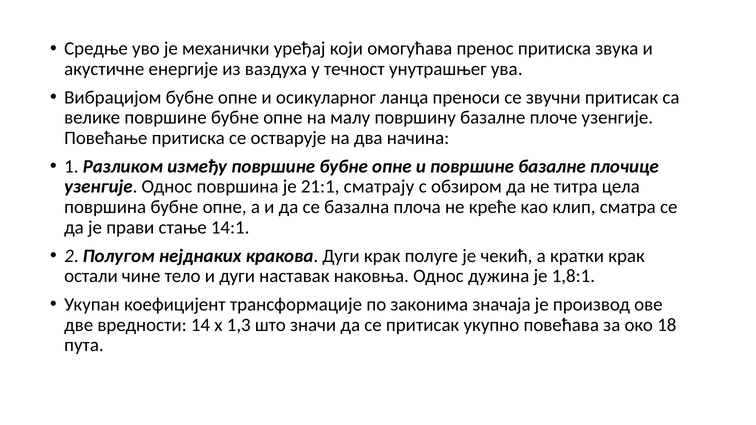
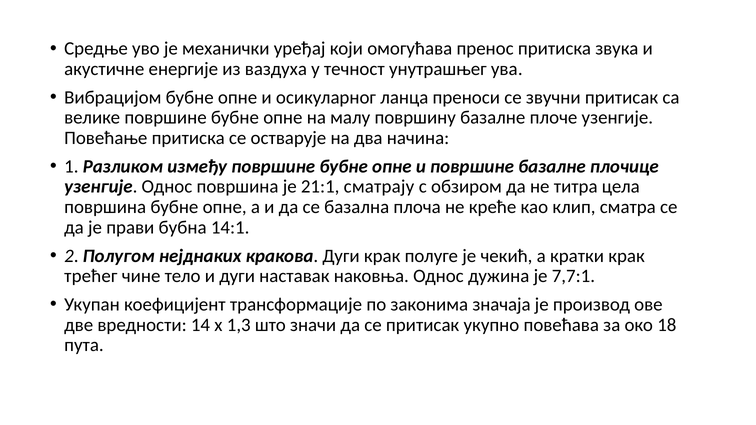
стање: стање -> бубна (183, 228)
остали: остали -> трећег (91, 276)
1,8:1: 1,8:1 -> 7,7:1 (573, 276)
